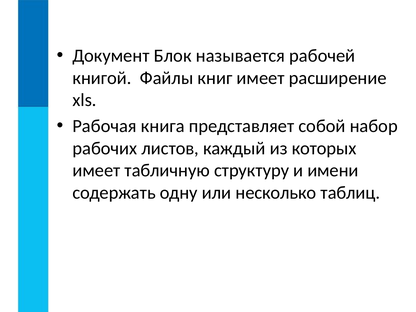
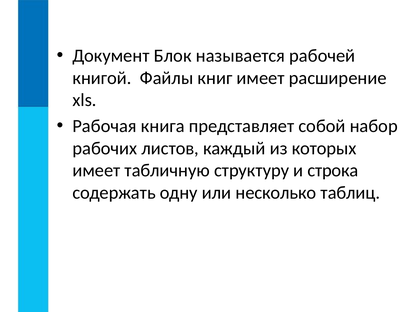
имени: имени -> строка (333, 170)
